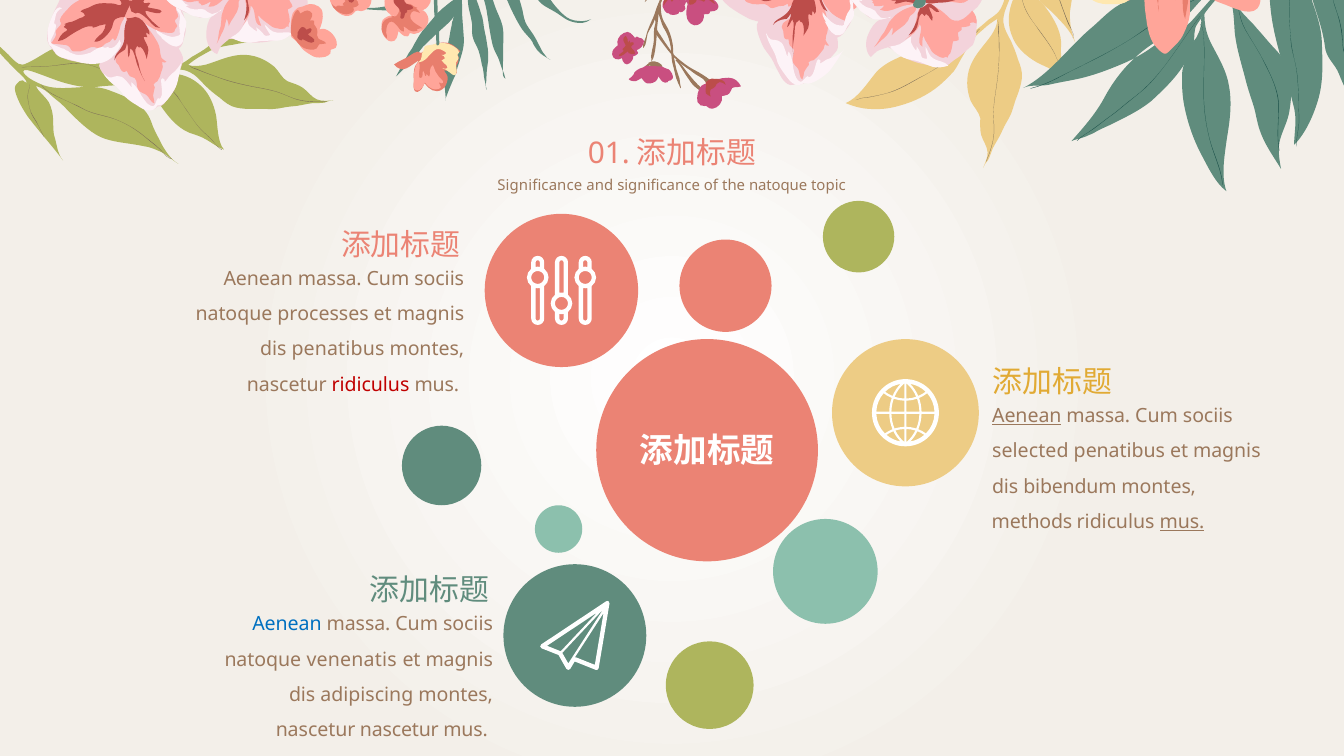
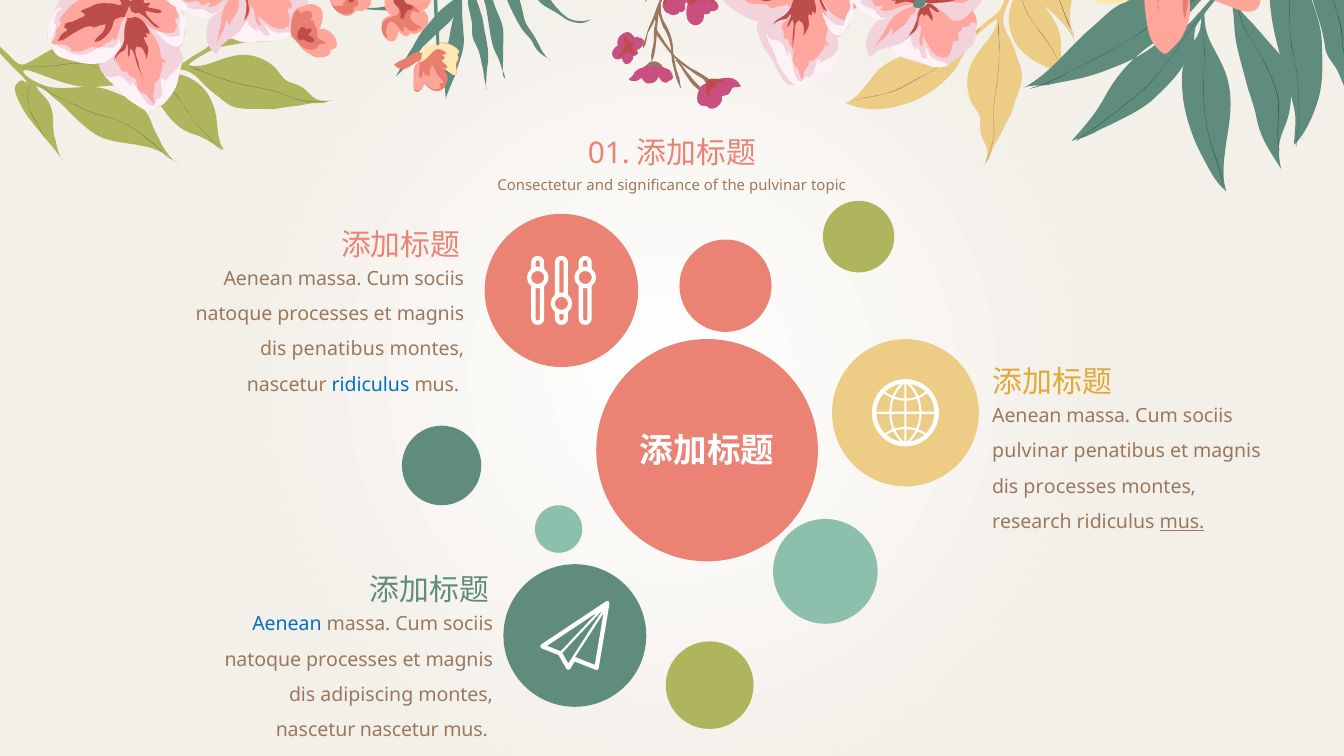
Significance: Significance -> Consectetur (540, 186)
the natoque: natoque -> pulvinar (778, 186)
ridiculus colour: red -> blue (370, 385)
Aenean underline: present -> none (1027, 416)
selected: selected -> pulvinar (1030, 452)
dis bibendum: bibendum -> processes (1070, 487)
methods: methods -> research (1032, 522)
venenatis: venenatis -> processes (352, 660)
